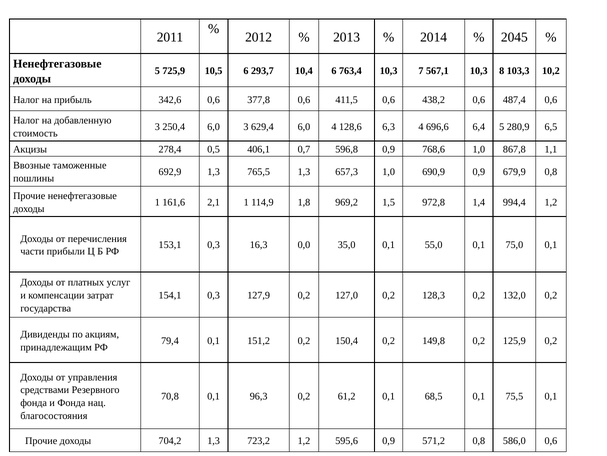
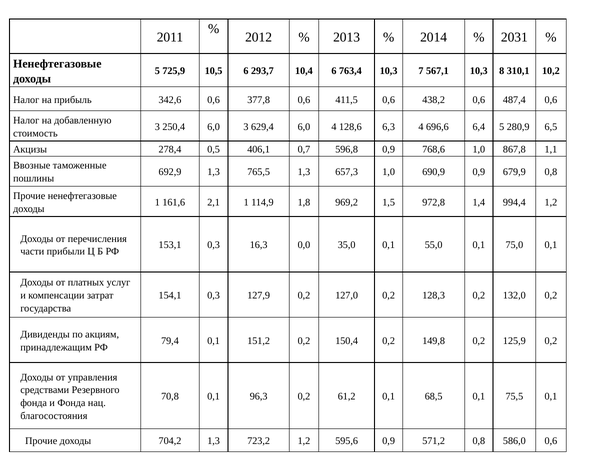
2045: 2045 -> 2031 (514, 37)
103,3: 103,3 -> 310,1 (518, 71)
